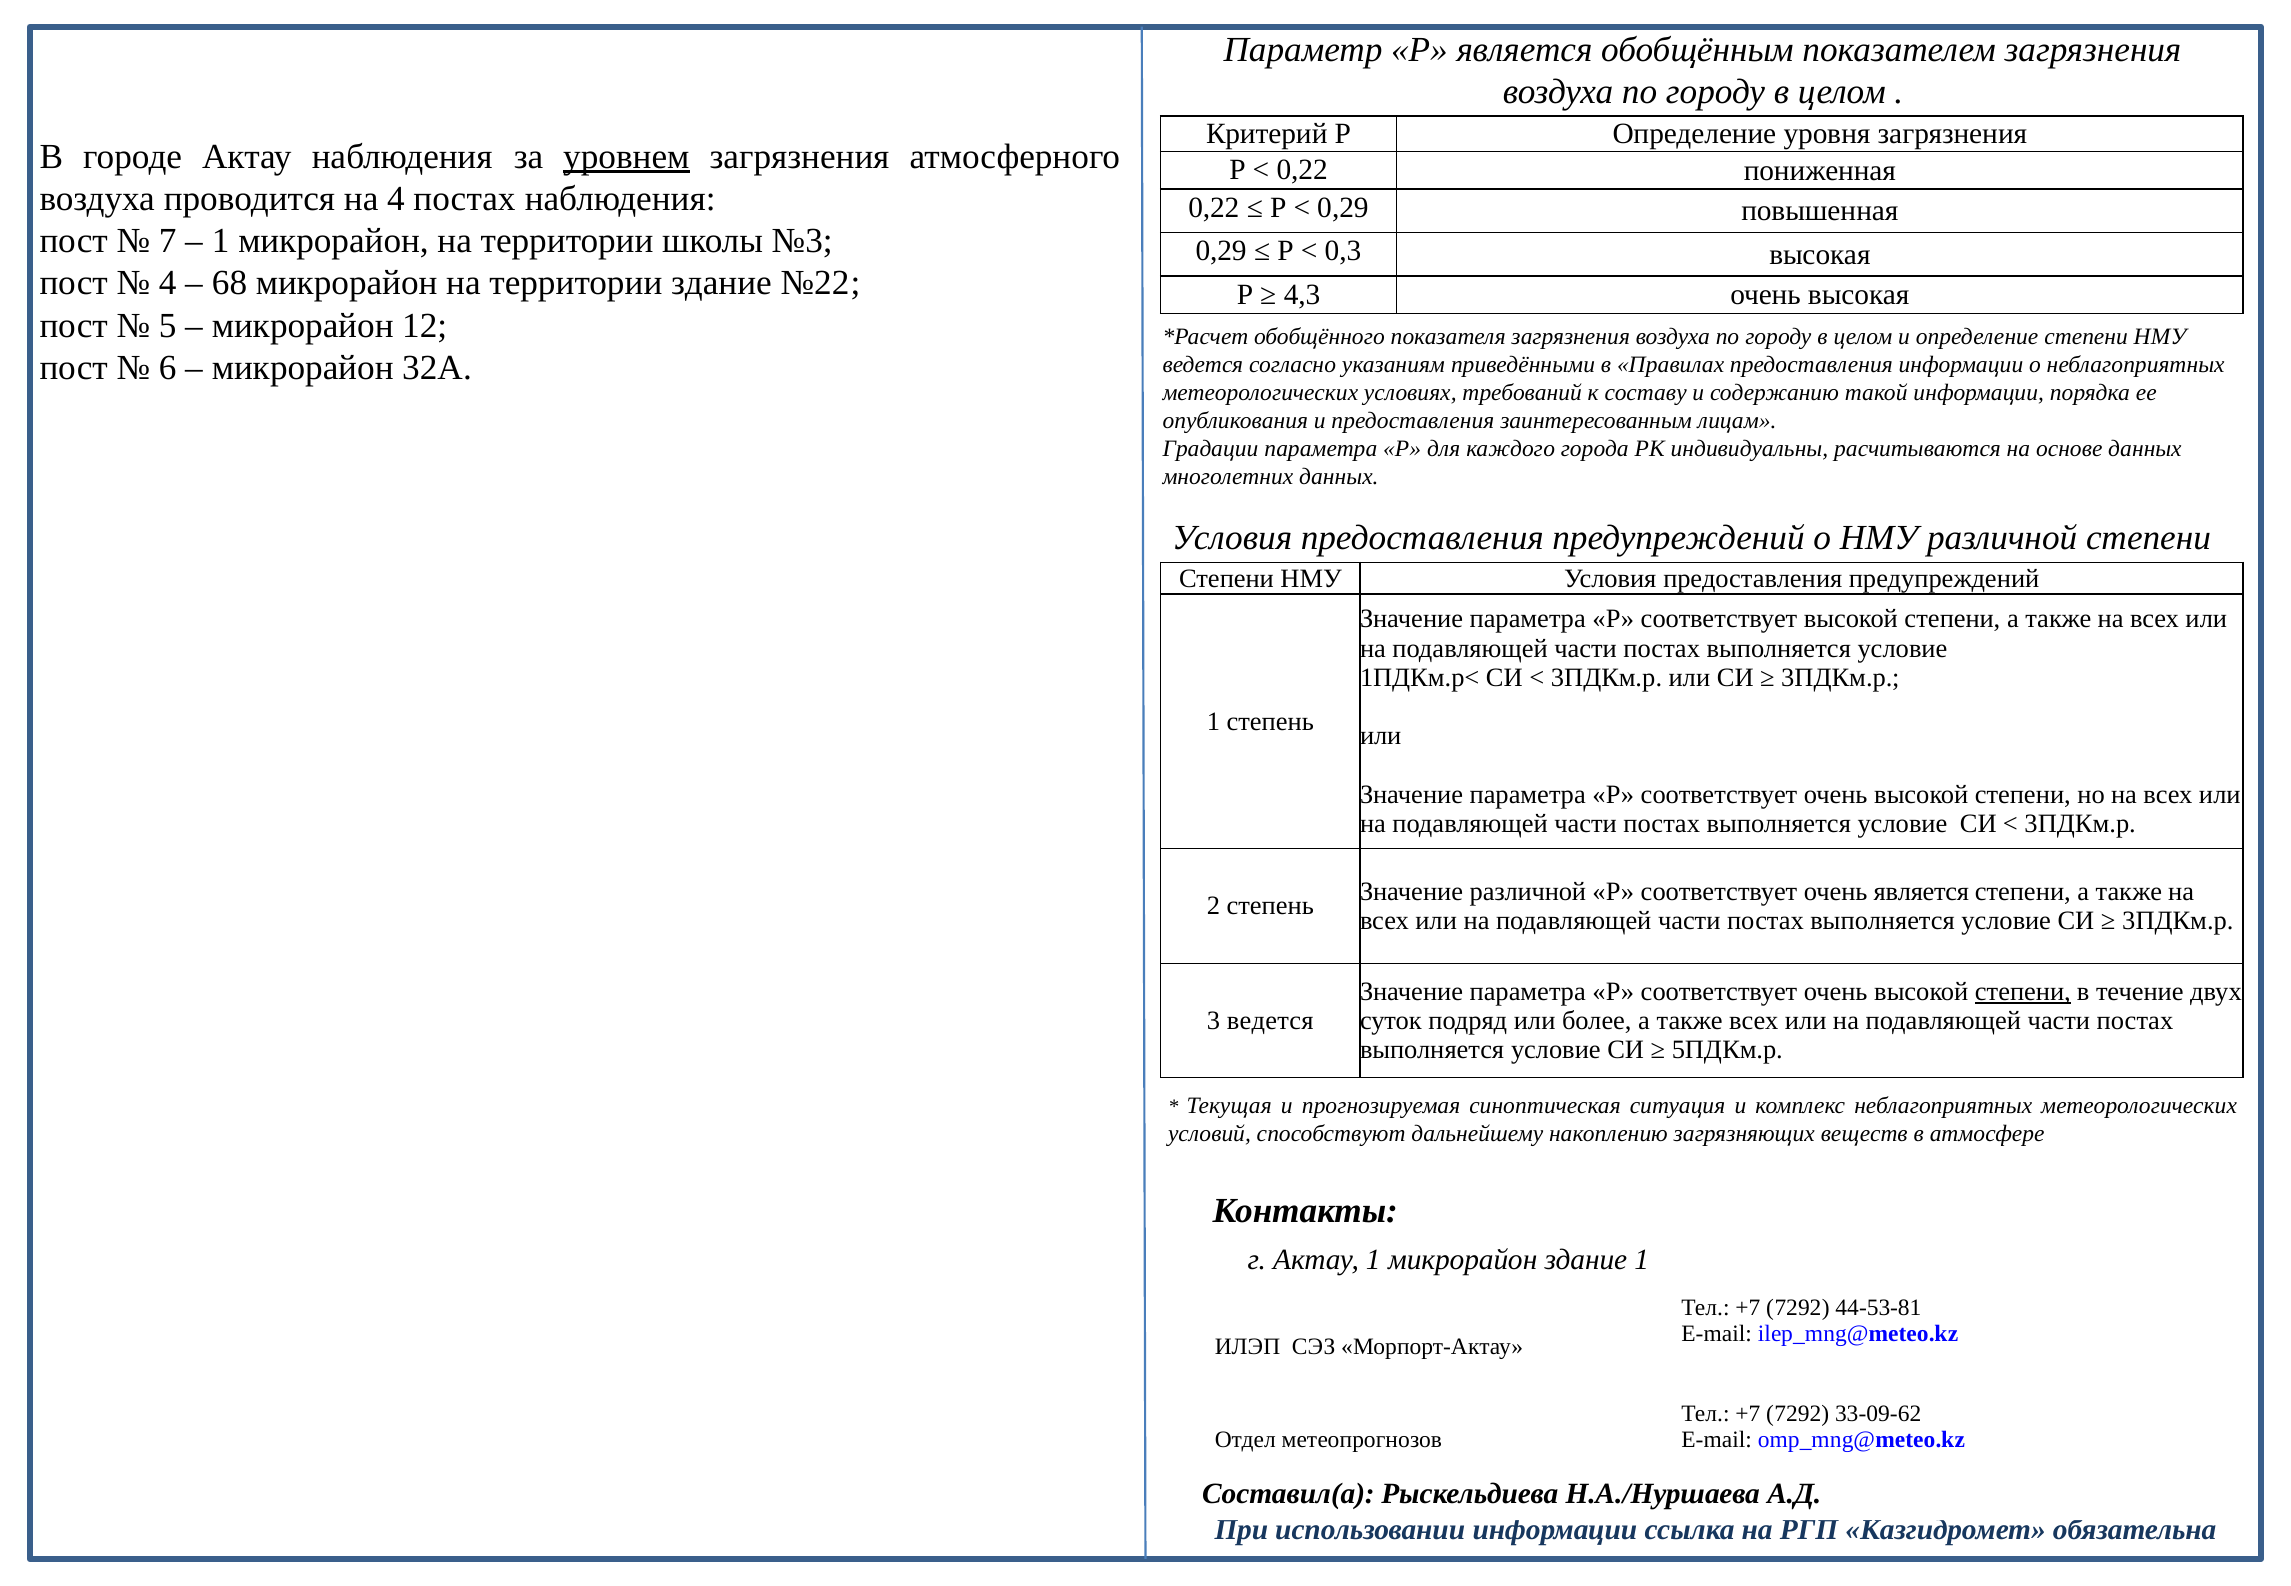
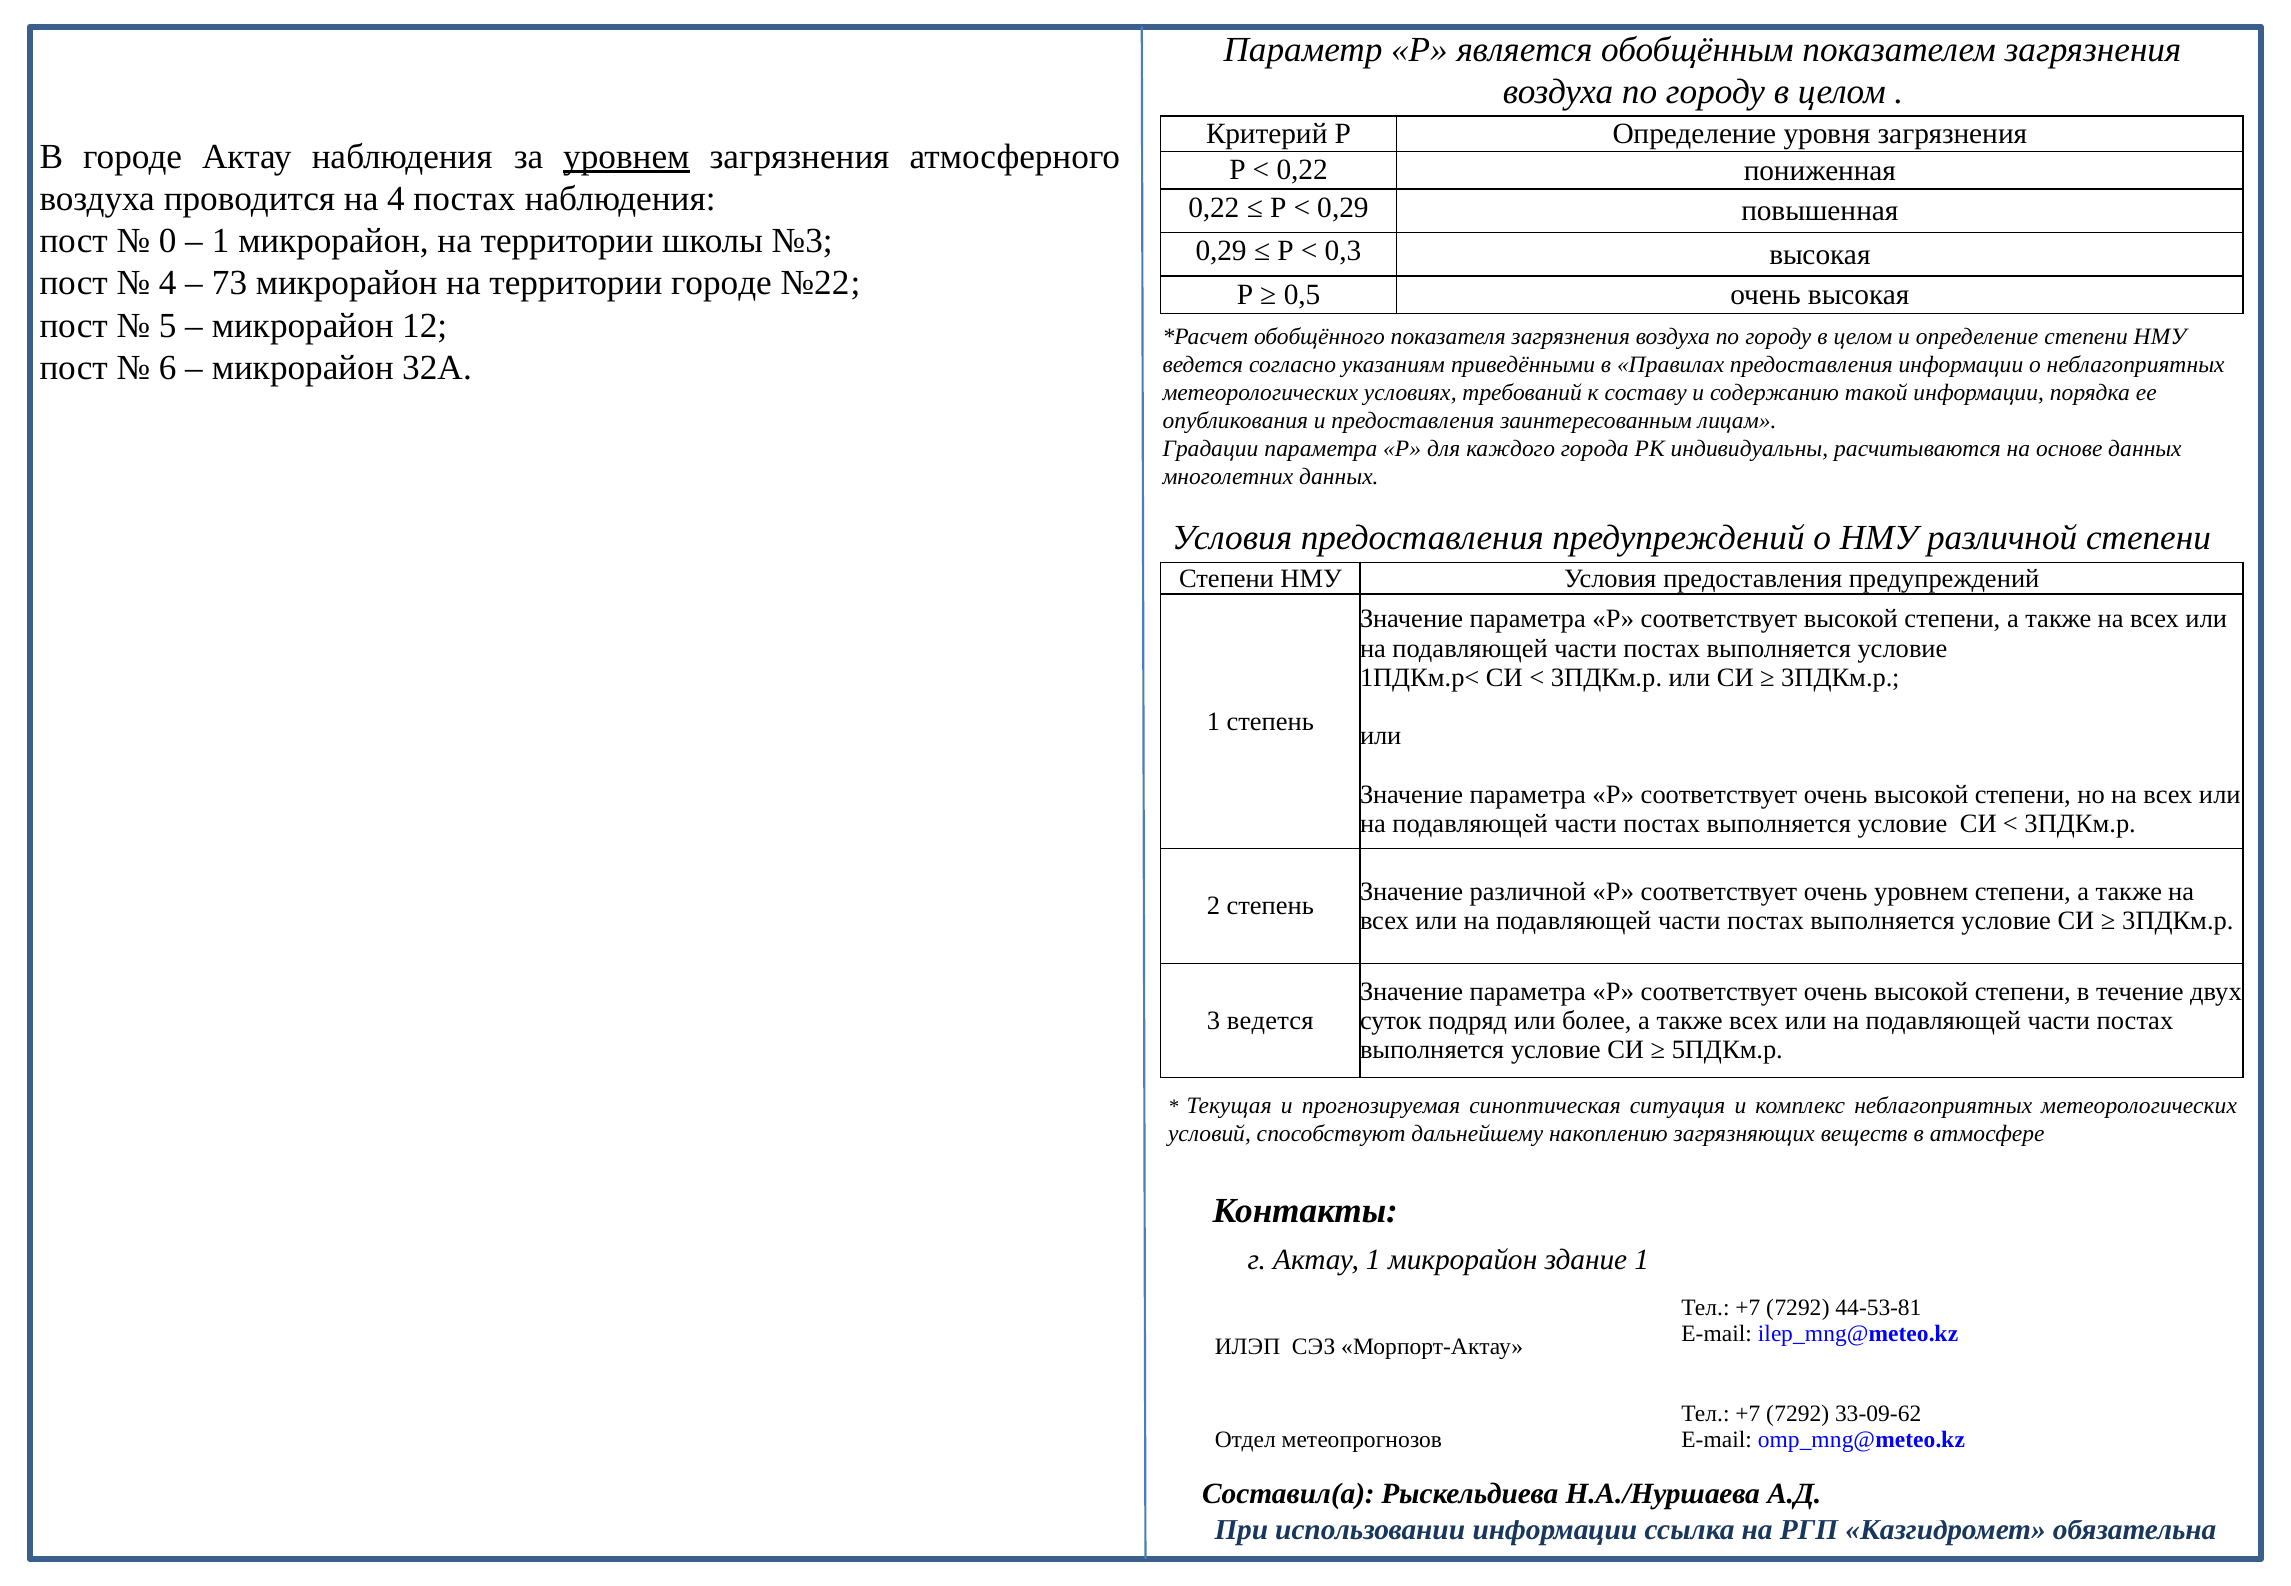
7: 7 -> 0 (168, 241)
68: 68 -> 73 (230, 283)
территории здание: здание -> городе (721, 283)
4,3: 4,3 -> 0,5 (1302, 295)
очень является: является -> уровнем (1921, 892)
степени underline: present -> none (2023, 991)
